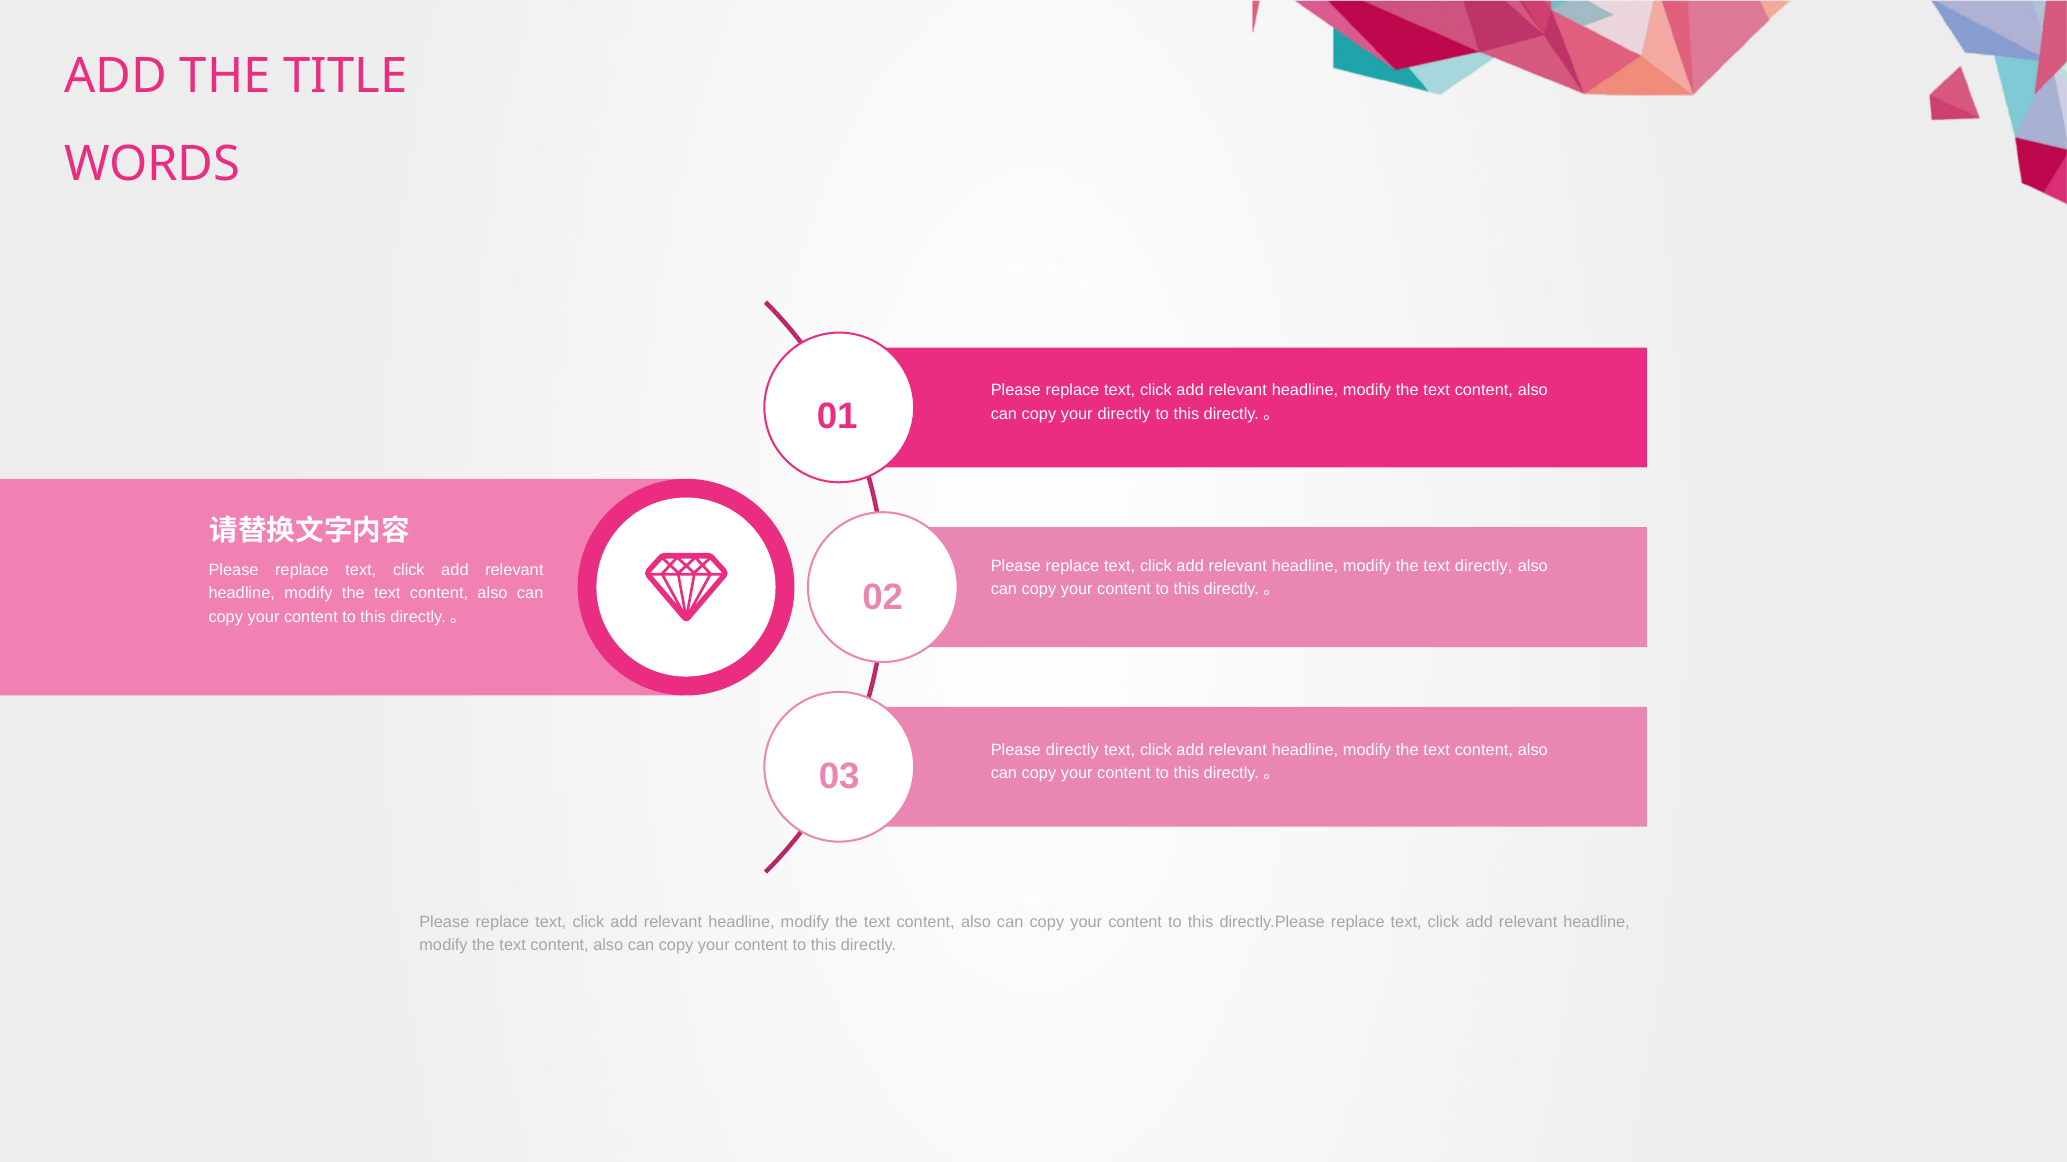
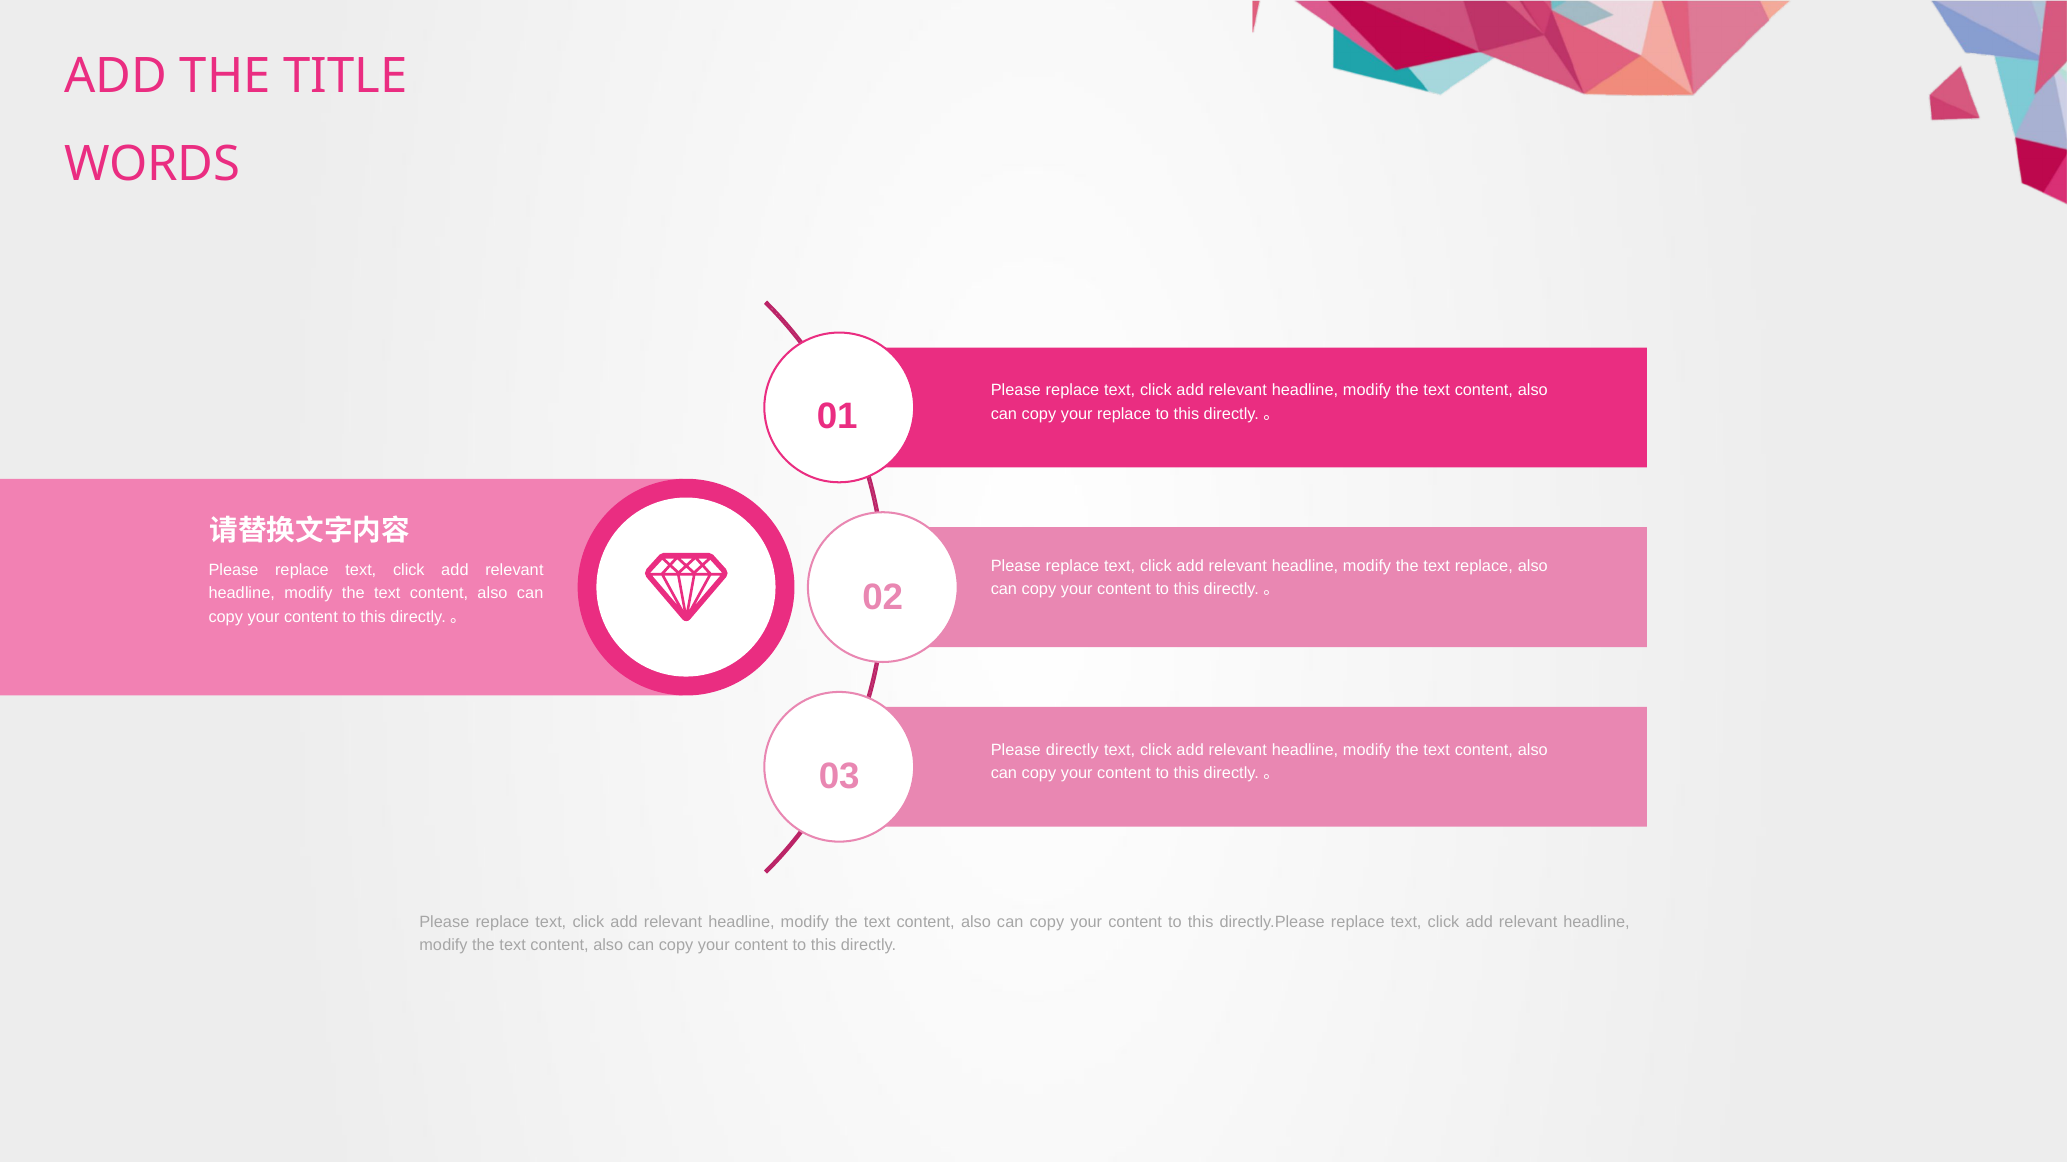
your directly: directly -> replace (1124, 414)
text directly: directly -> replace (1484, 566)
